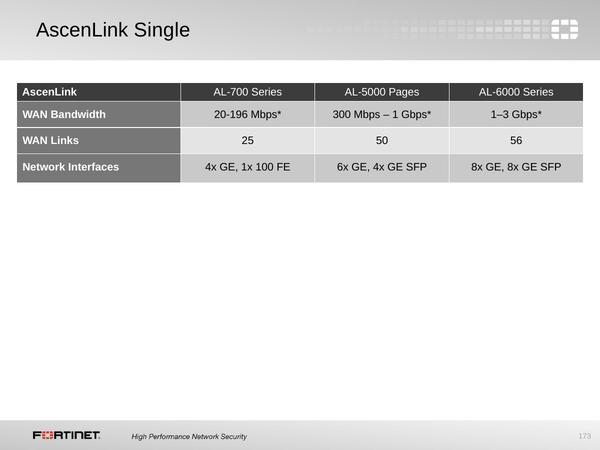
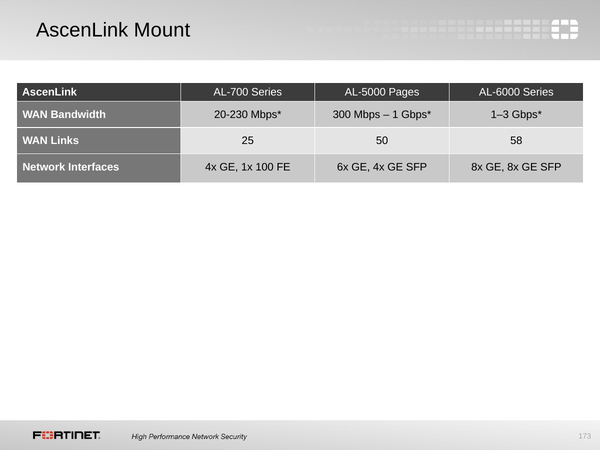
Single: Single -> Mount (162, 30)
20-196: 20-196 -> 20-230 (231, 115)
56: 56 -> 58 (516, 141)
